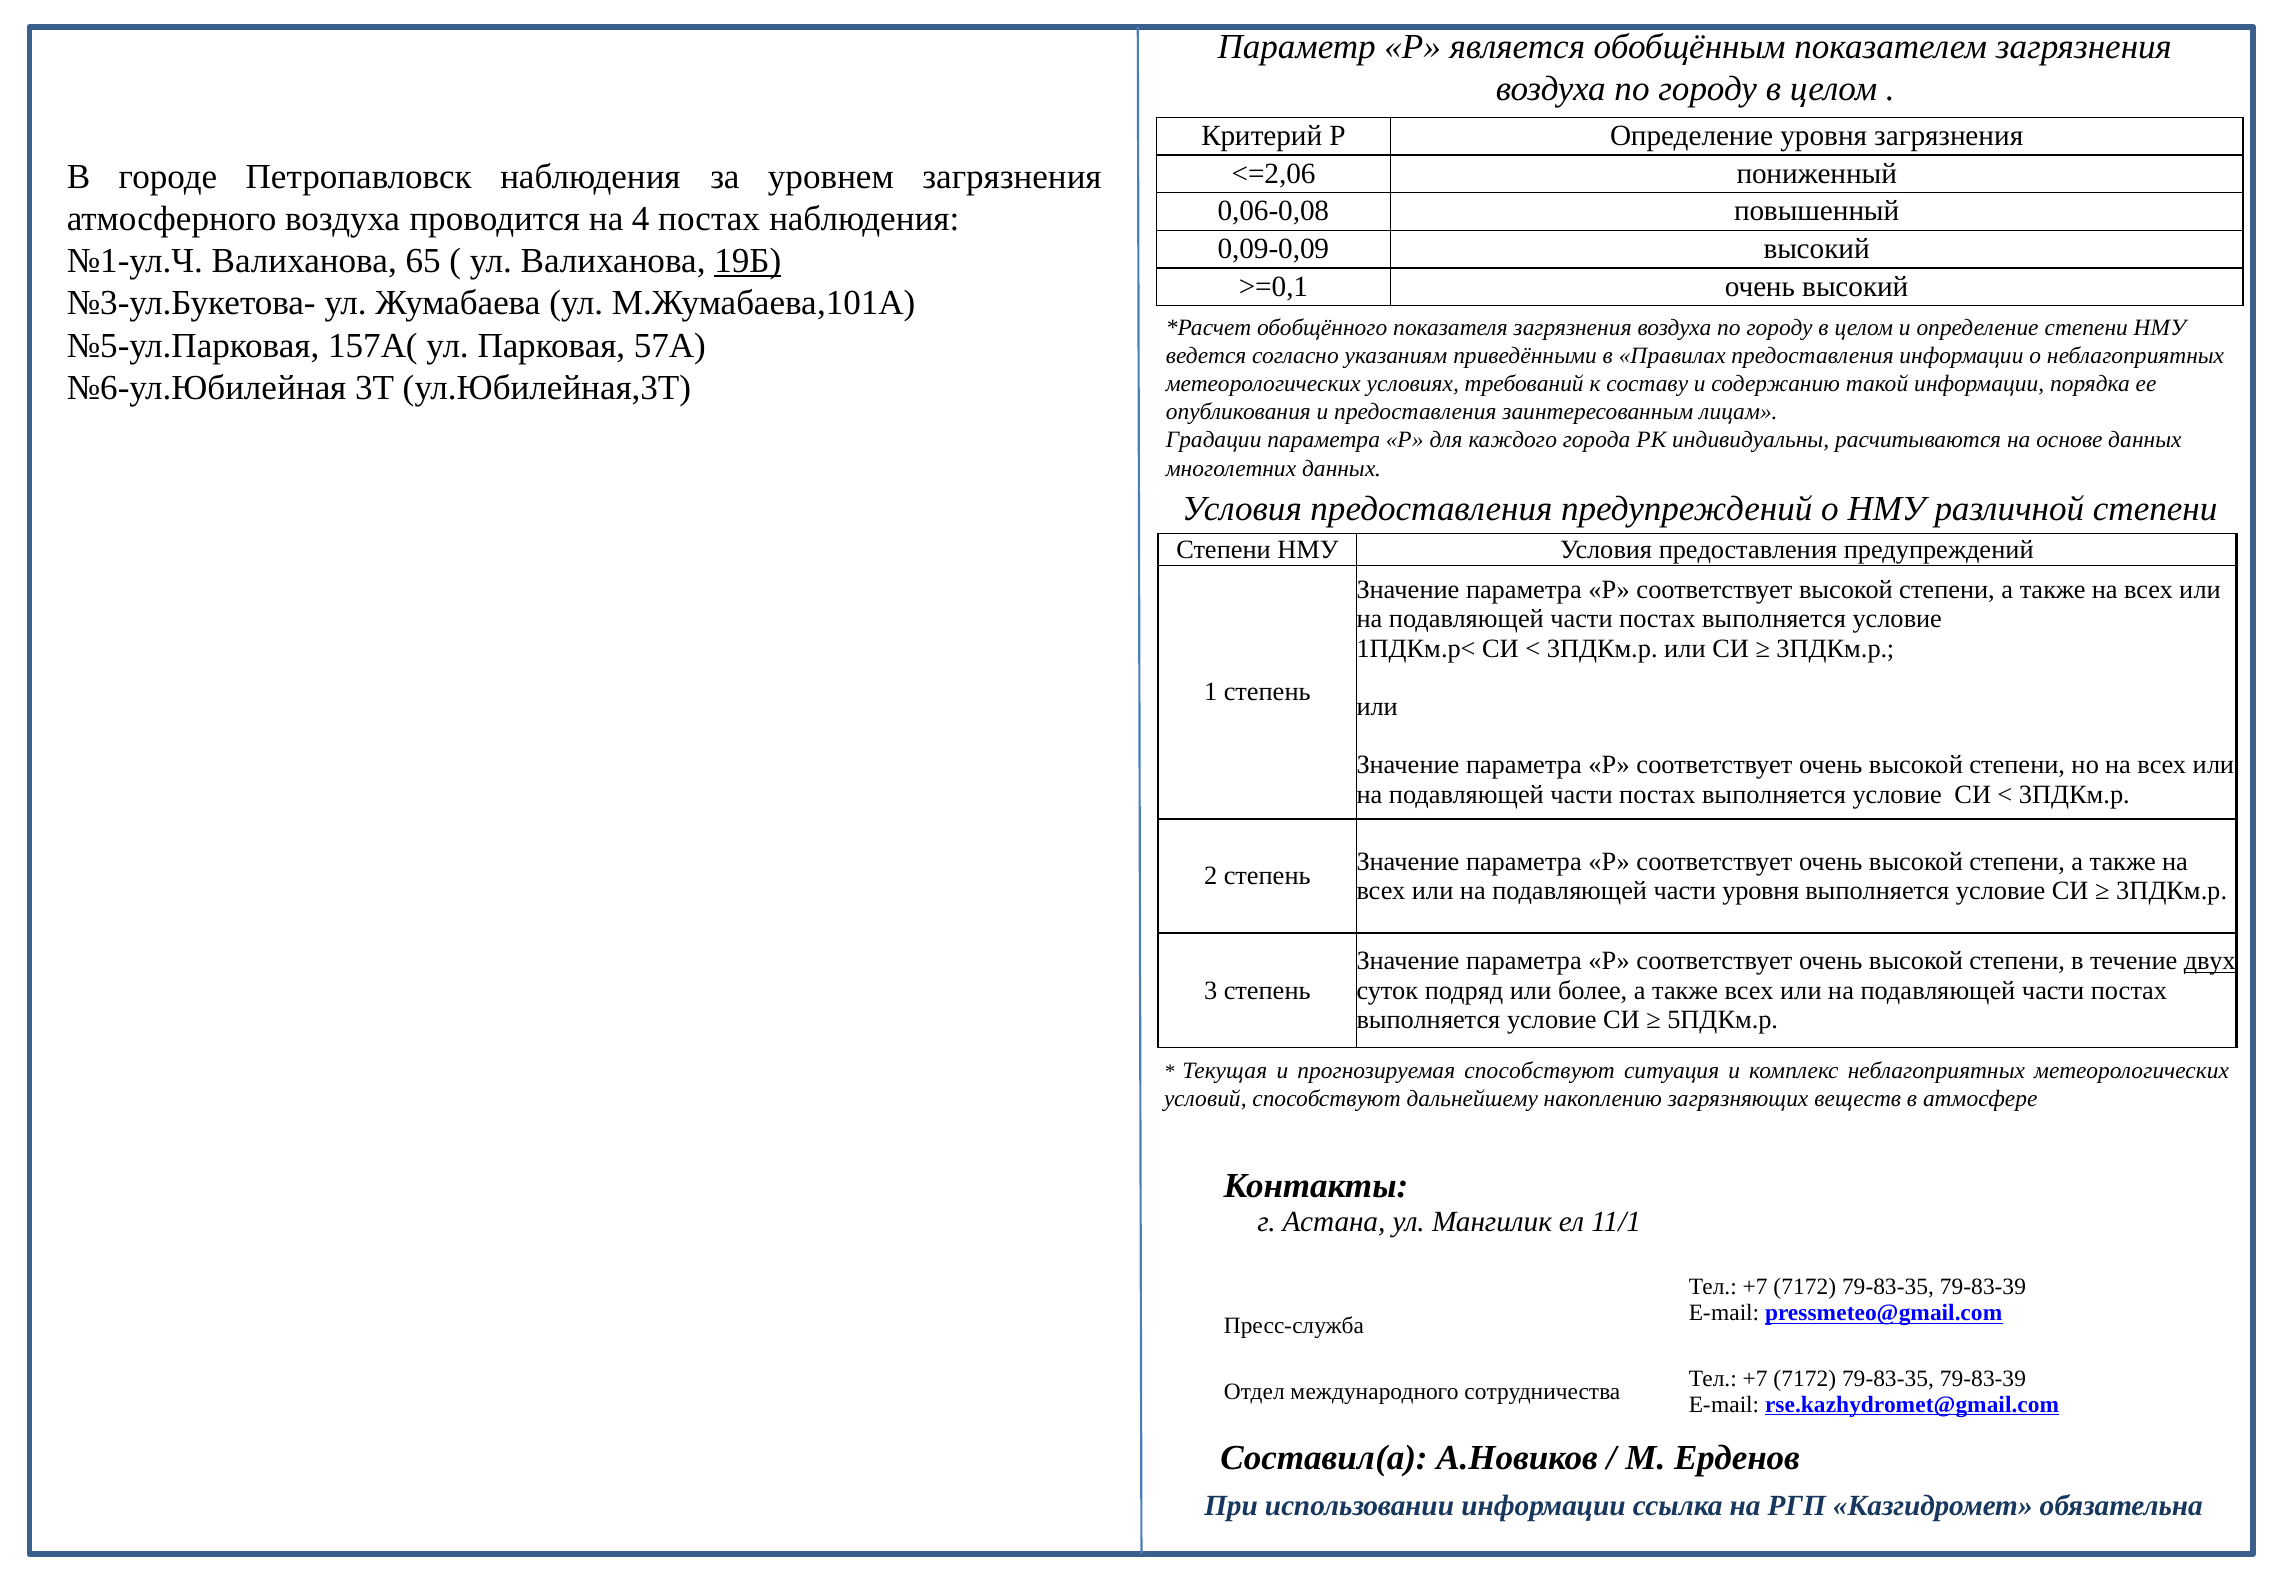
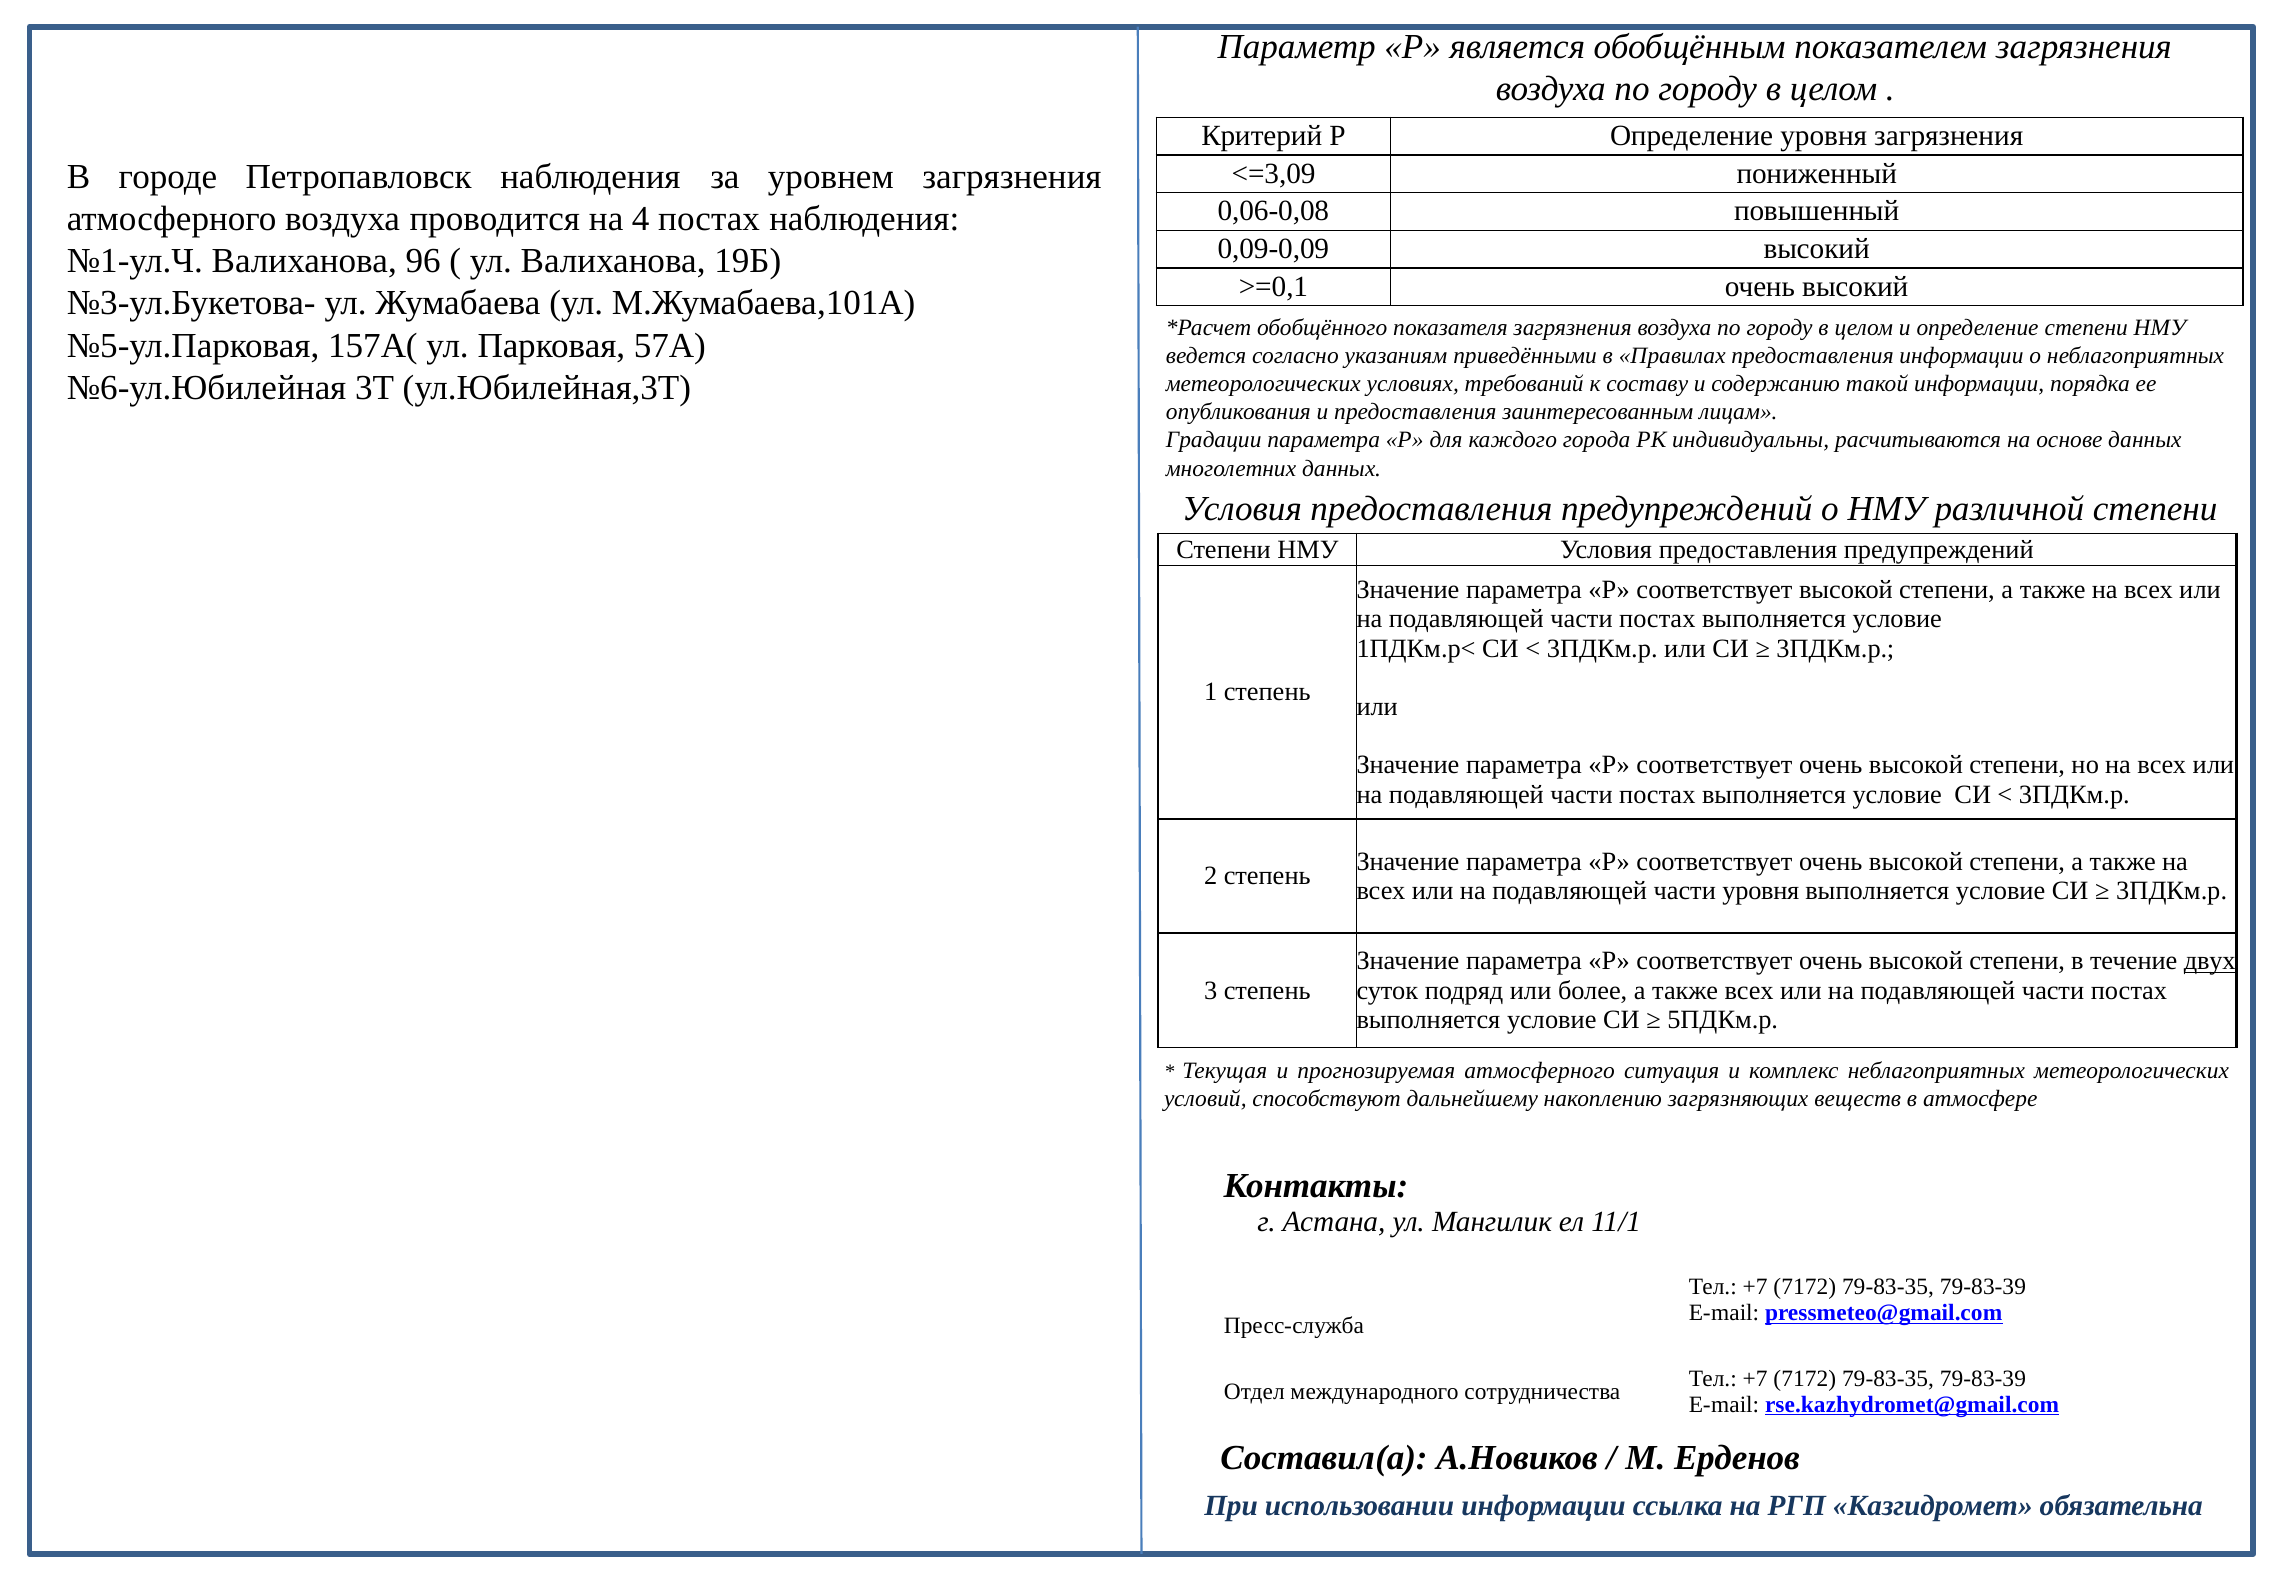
<=2,06: <=2,06 -> <=3,09 (1274, 173)
65: 65 -> 96 (423, 261)
19Б underline: present -> none (748, 261)
прогнозируемая способствуют: способствуют -> атмосферного (1540, 1070)
